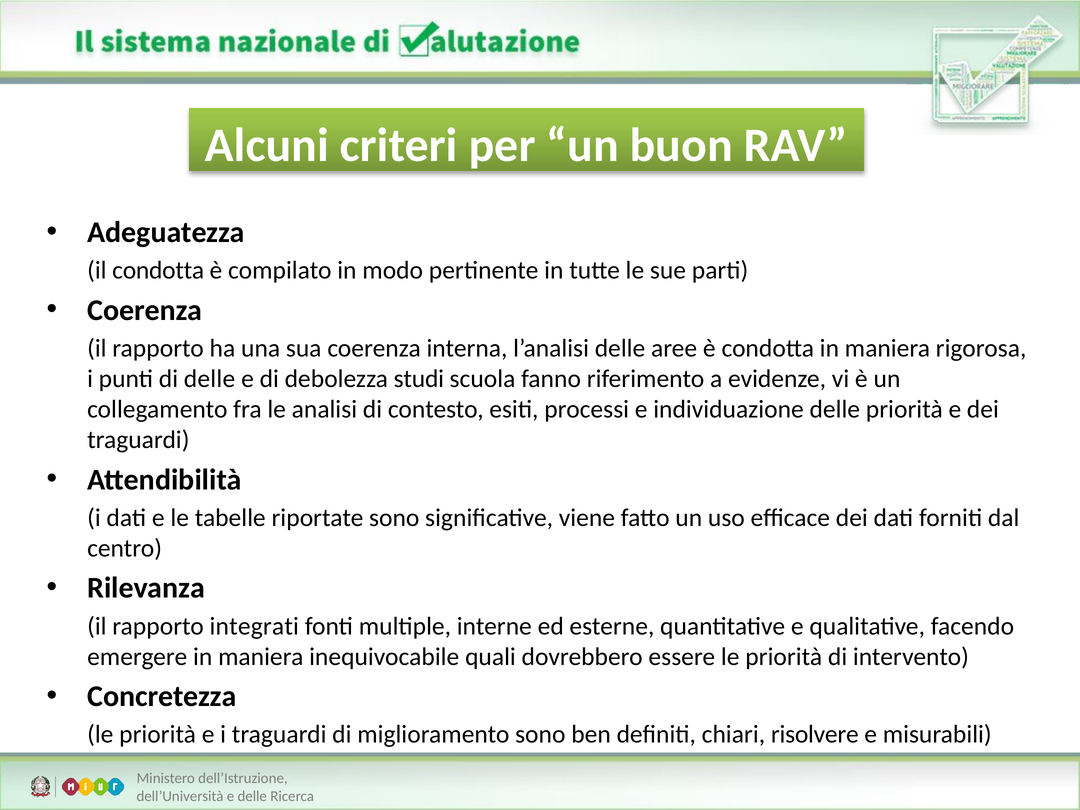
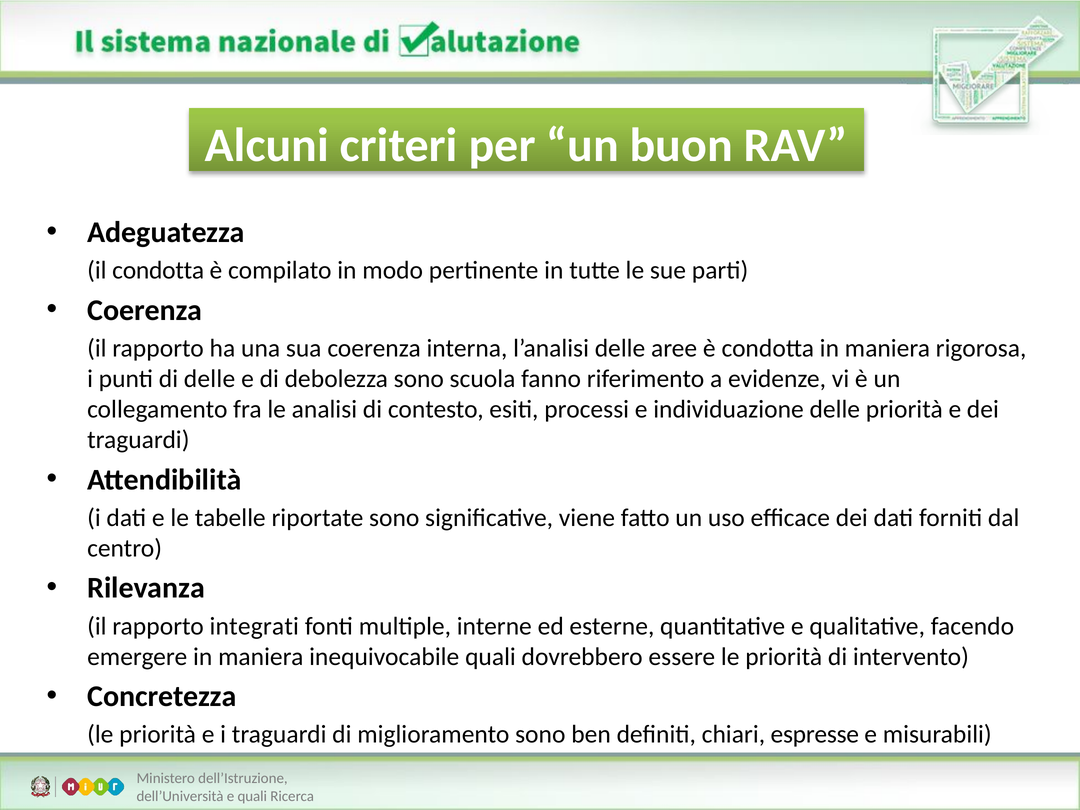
debolezza studi: studi -> sono (419, 379)
risolvere: risolvere -> espresse (815, 734)
e delle: delle -> quali (252, 796)
